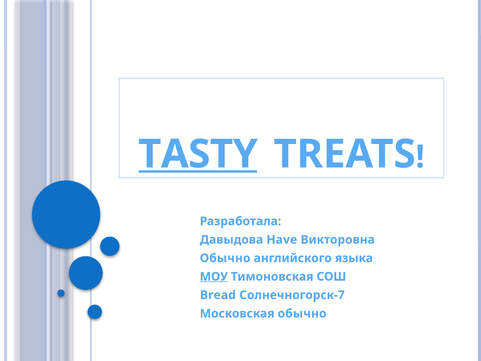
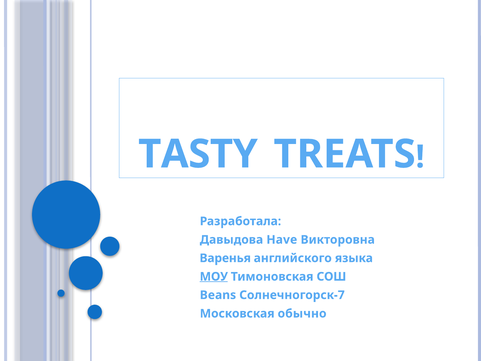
TASTY underline: present -> none (198, 154)
Обычно: Обычно -> Варенья (225, 258)
Bread: Bread -> Beans (218, 295)
